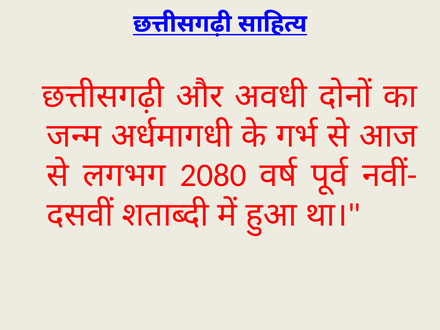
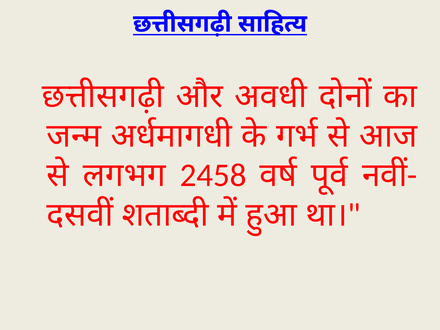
2080: 2080 -> 2458 (213, 175)
